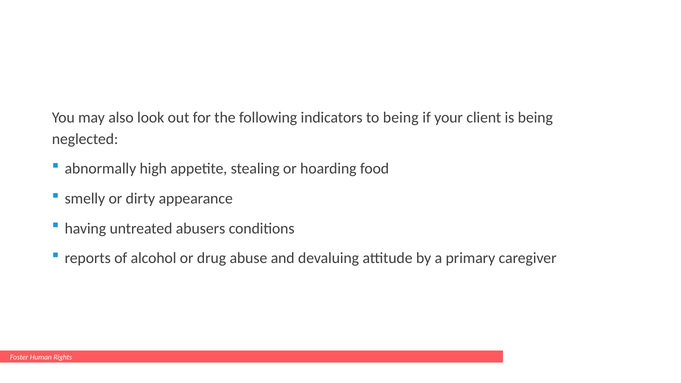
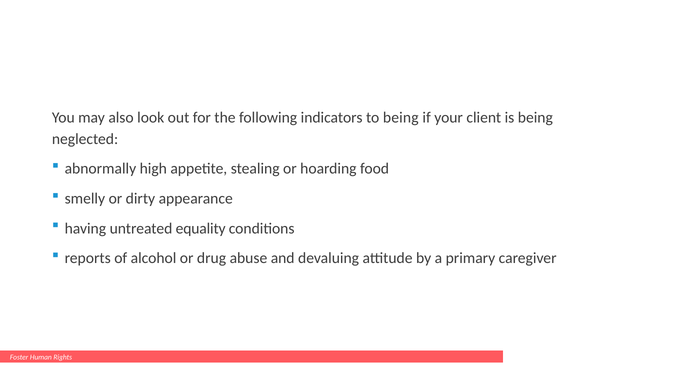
abusers: abusers -> equality (201, 228)
